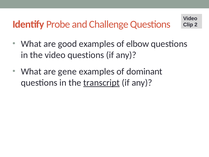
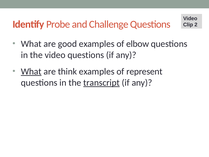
What underline: none -> present (31, 71)
gene: gene -> think (67, 71)
dominant: dominant -> represent (144, 71)
